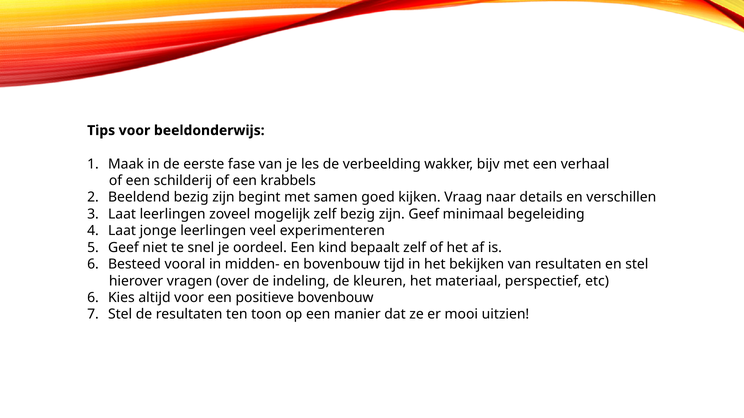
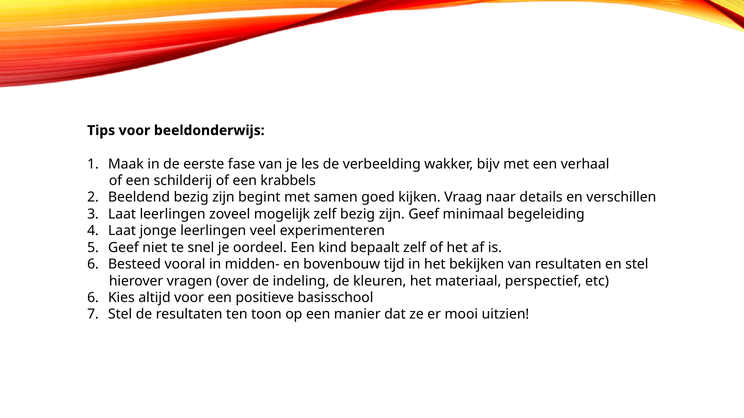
positieve bovenbouw: bovenbouw -> basisschool (335, 298)
